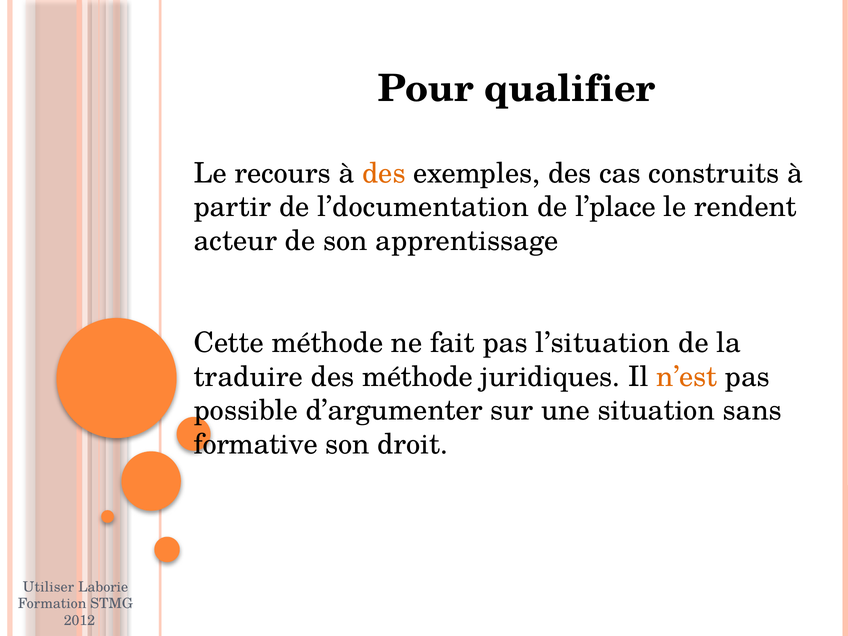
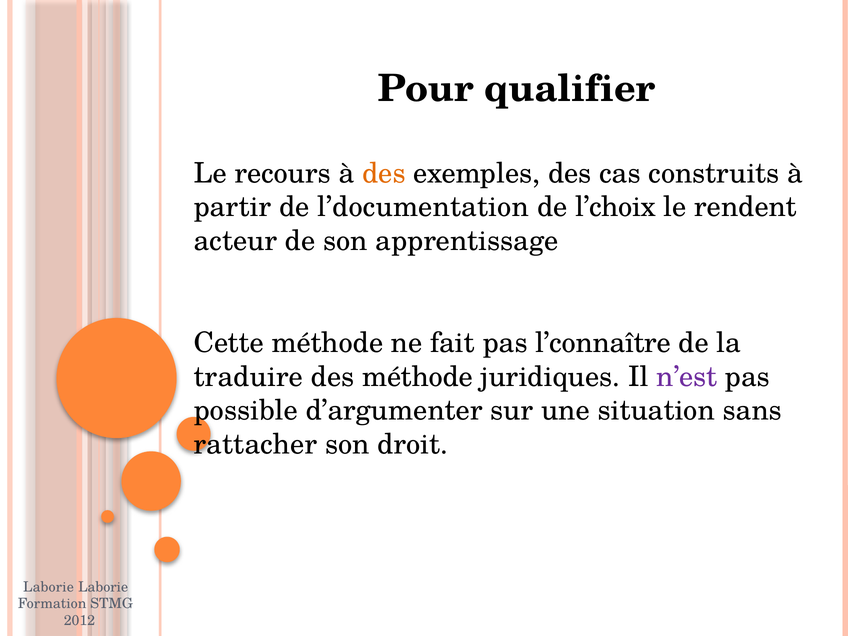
l’place: l’place -> l’choix (616, 207)
l’situation: l’situation -> l’connaître (603, 343)
n’est colour: orange -> purple (687, 377)
formative: formative -> rattacher (255, 445)
Utiliser: Utiliser -> Laborie (48, 587)
